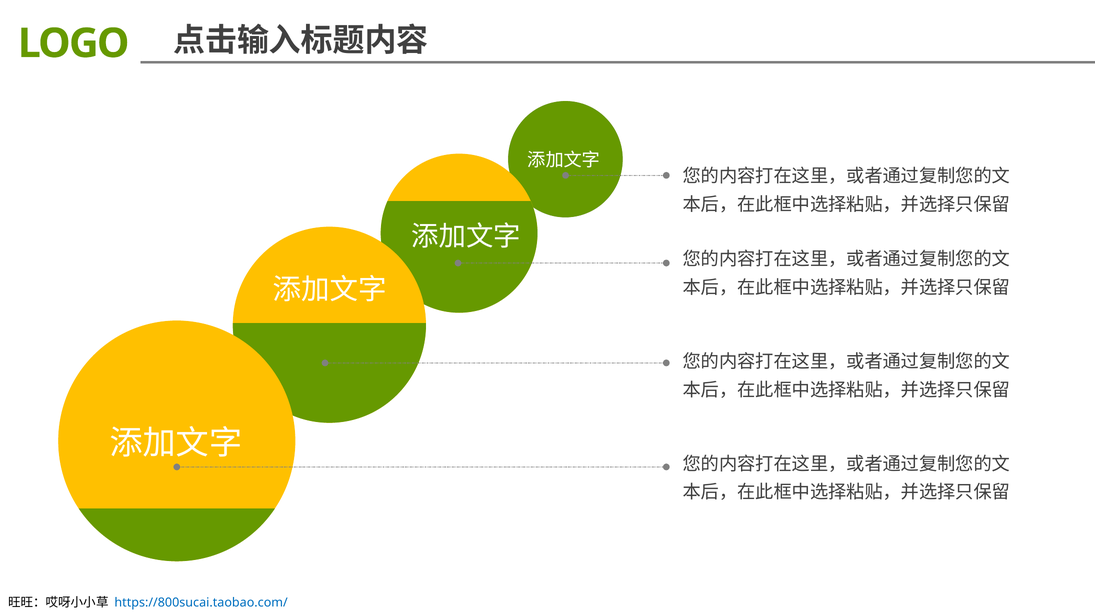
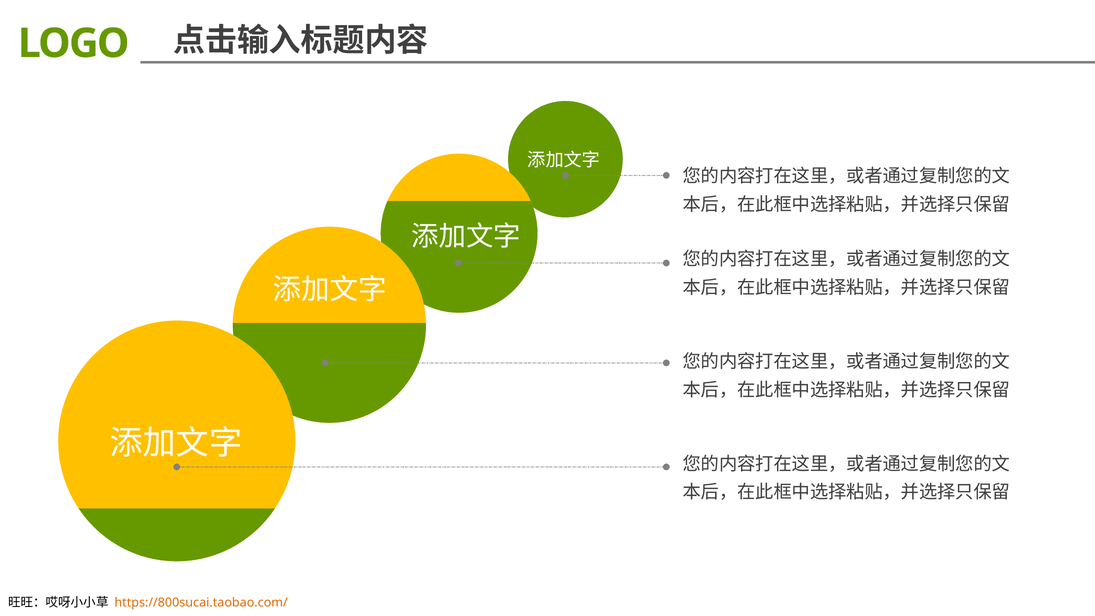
https://800sucai.taobao.com/ colour: blue -> orange (201, 602)
